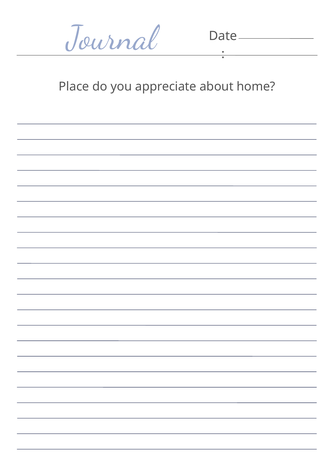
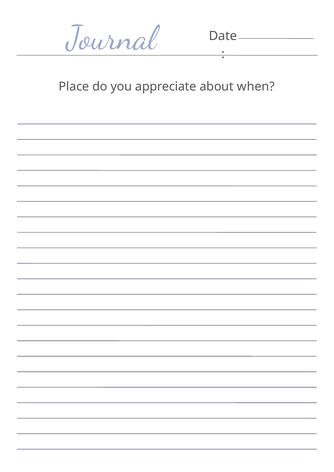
home: home -> when (256, 87)
